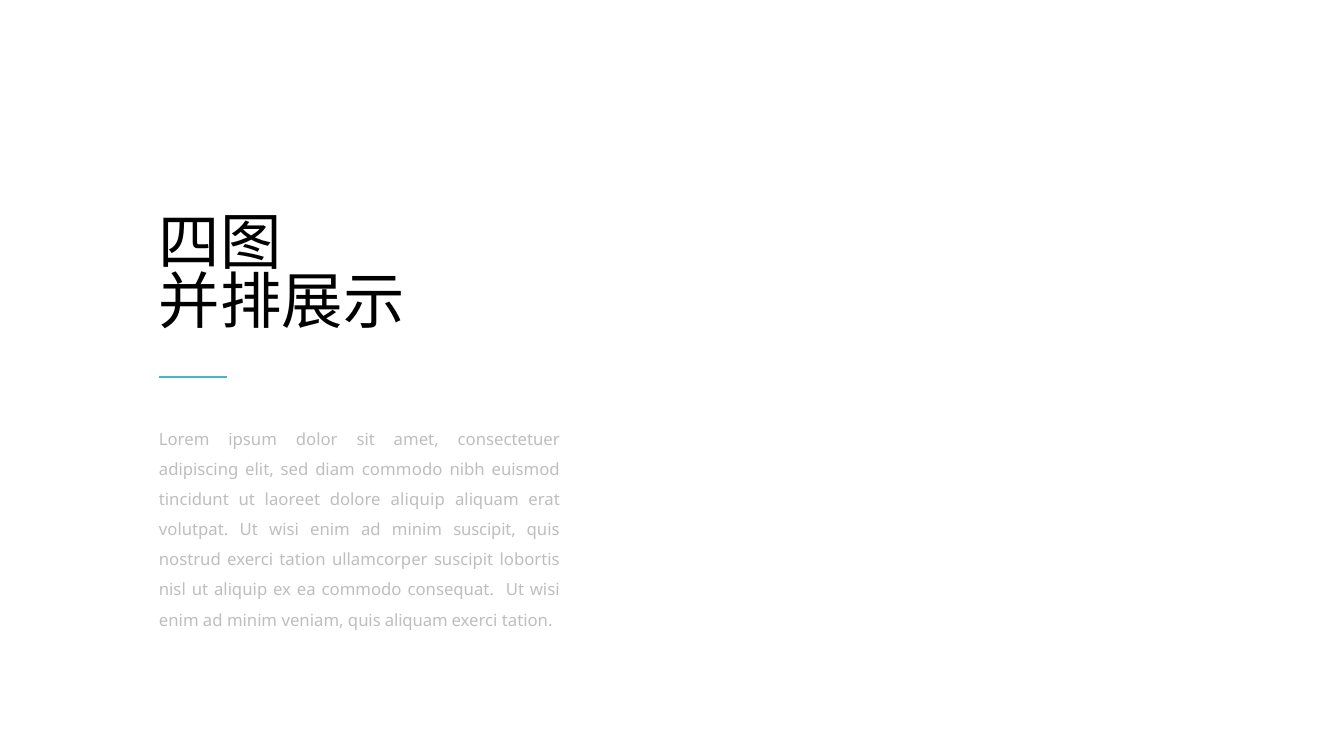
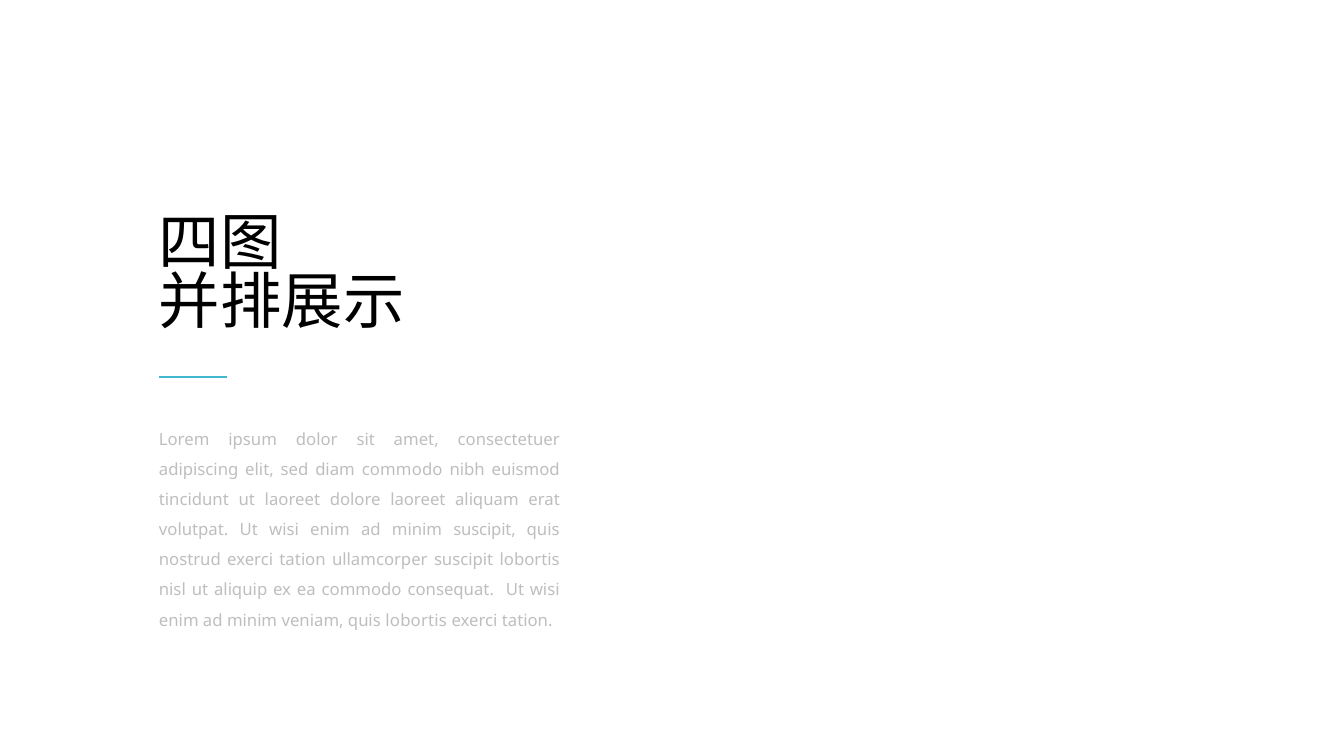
dolore aliquip: aliquip -> laoreet (418, 500)
quis aliquam: aliquam -> lobortis (416, 620)
